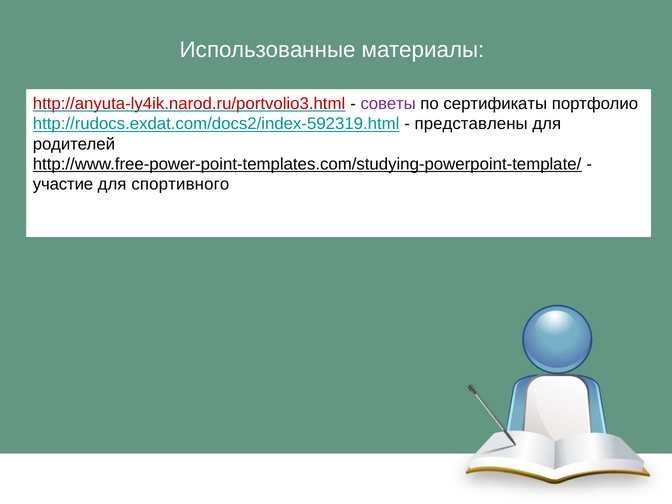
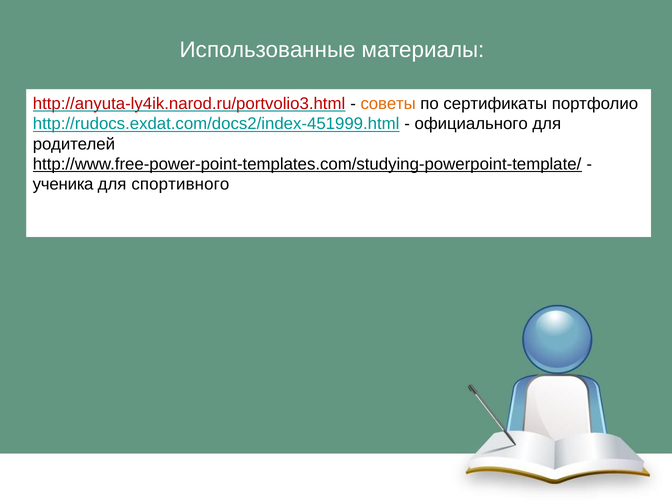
советы colour: purple -> orange (388, 104)
http://rudocs.exdat.com/docs2/index-592319.html: http://rudocs.exdat.com/docs2/index-592319.html -> http://rudocs.exdat.com/docs2/index-451999.html (216, 124)
представлены: представлены -> официального (471, 124)
участие: участие -> ученика (63, 184)
